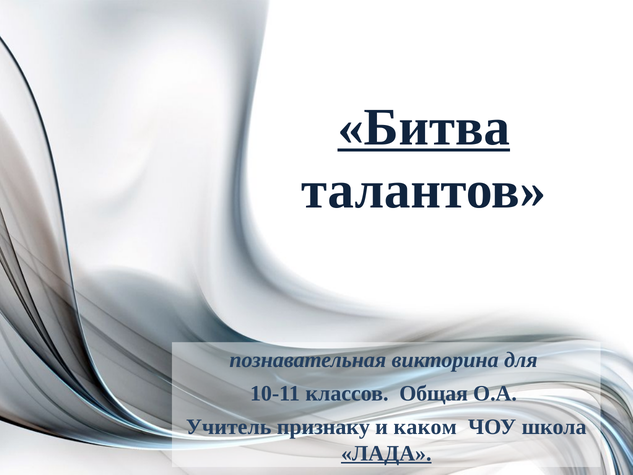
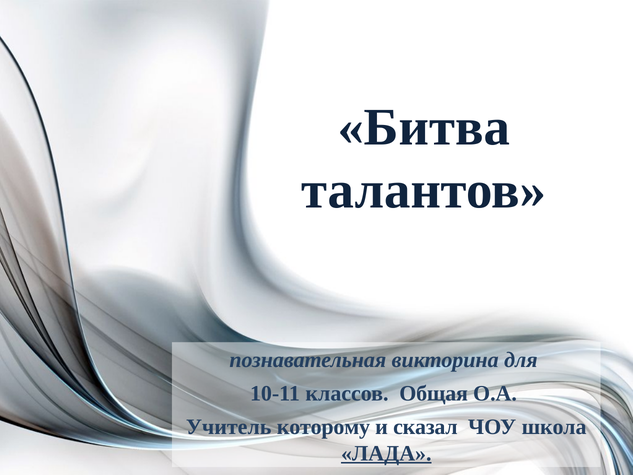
Битва underline: present -> none (424, 127)
признаку: признаку -> которому (323, 427)
каком: каком -> сказал (425, 427)
